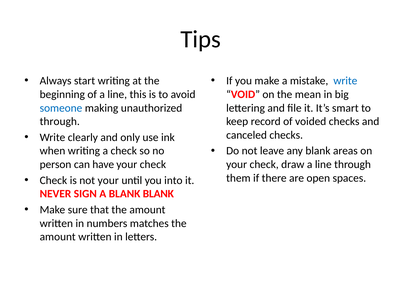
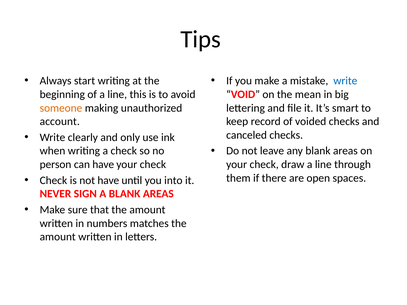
someone colour: blue -> orange (61, 108)
through: through -> account (60, 122)
not your: your -> have (108, 180)
A BLANK BLANK: BLANK -> AREAS (158, 194)
